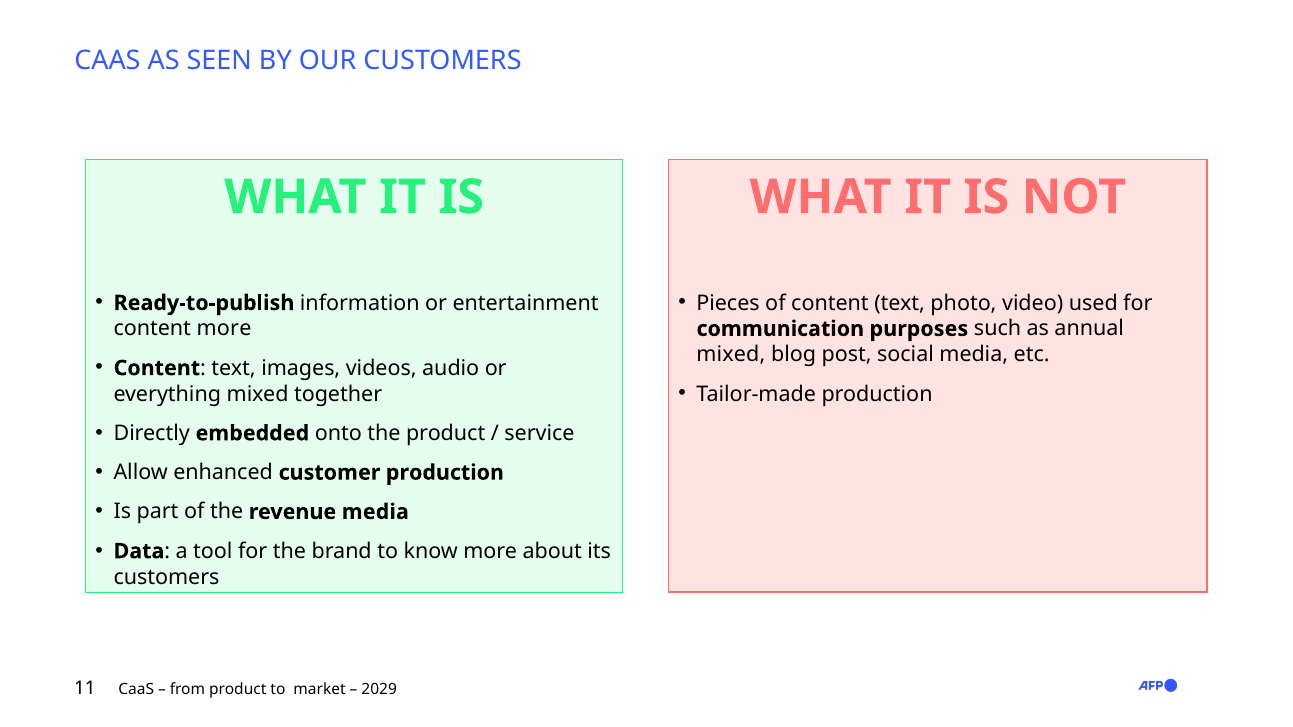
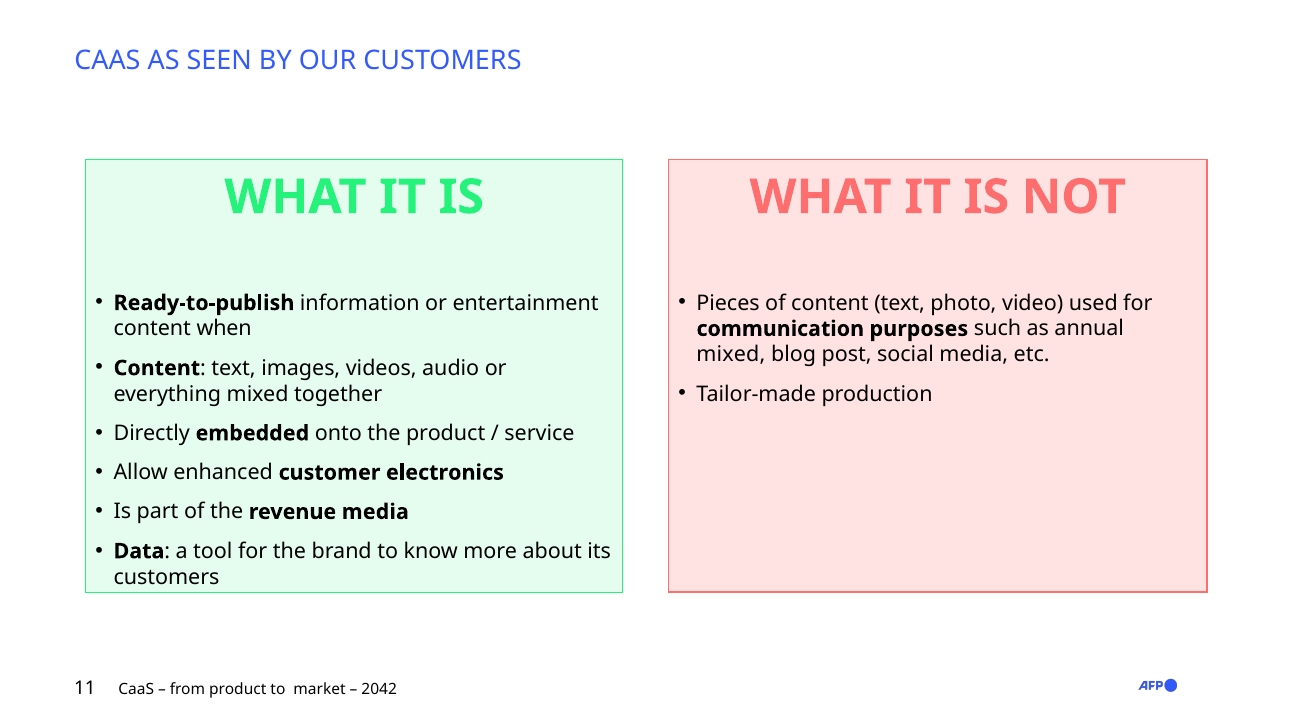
content more: more -> when (224, 329)
customer production: production -> electronics (445, 473)
2029: 2029 -> 2042 (379, 690)
